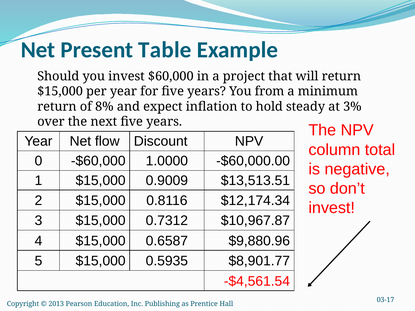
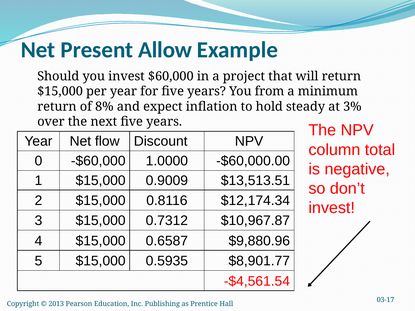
Table: Table -> Allow (165, 50)
